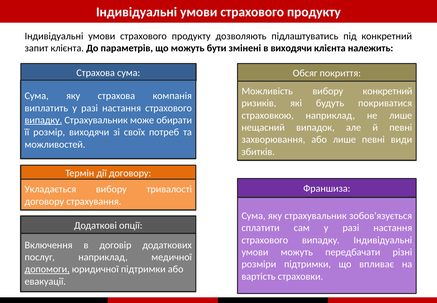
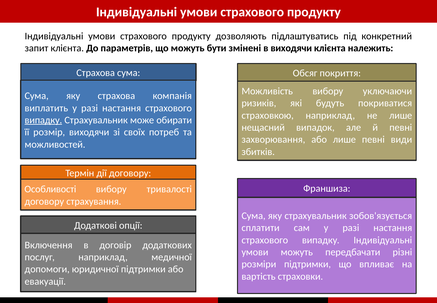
вибору конкретний: конкретний -> уключаючи (387, 91)
Укладається: Укладається -> Особливості (50, 189)
допомоги underline: present -> none (47, 269)
